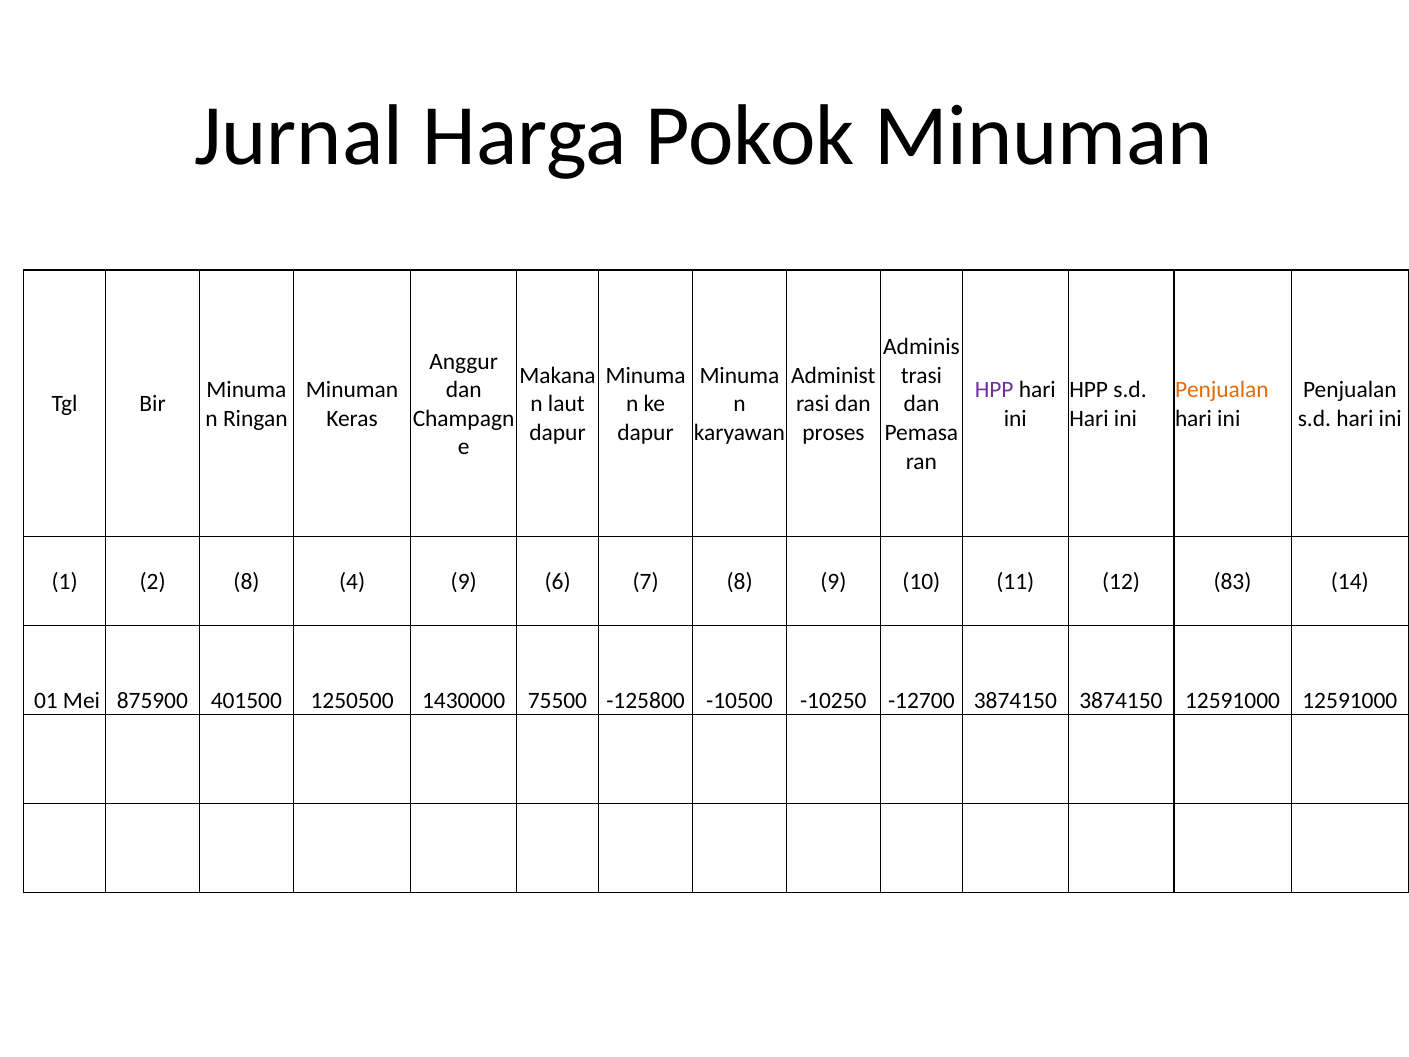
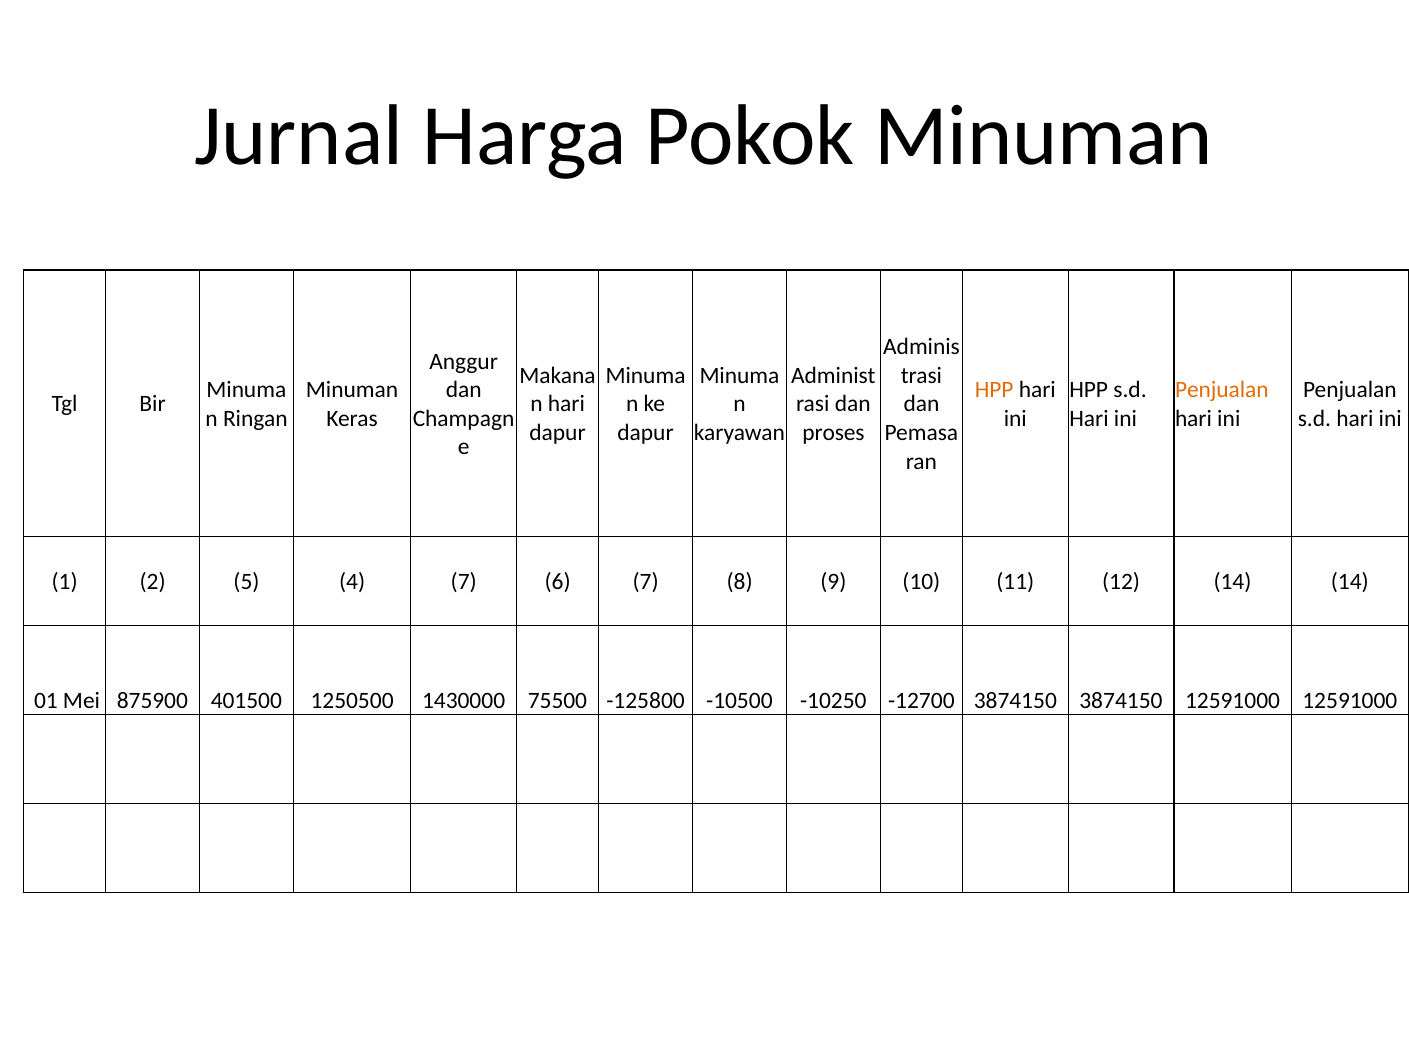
HPP colour: purple -> orange (994, 390)
laut: laut -> hari (566, 404)
2 8: 8 -> 5 (247, 582)
4 9: 9 -> 7 (464, 582)
12 83: 83 -> 14 (1233, 582)
